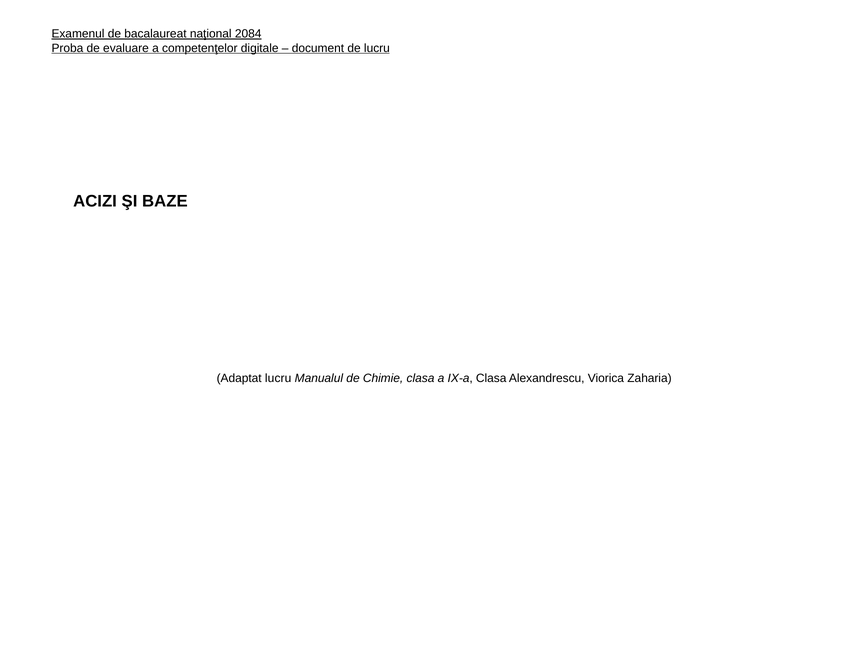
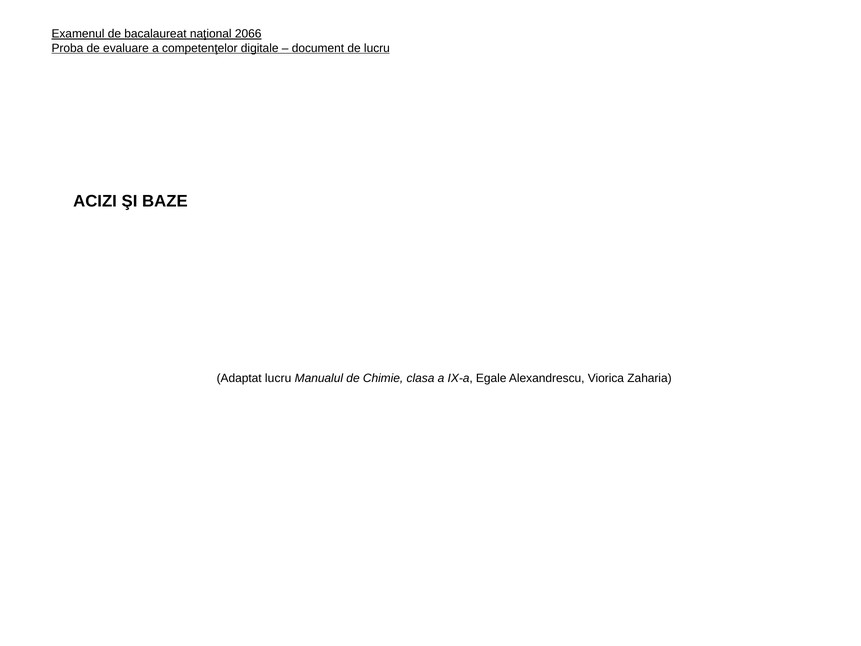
2084: 2084 -> 2066 (248, 34)
IX-a Clasa: Clasa -> Egale (491, 378)
